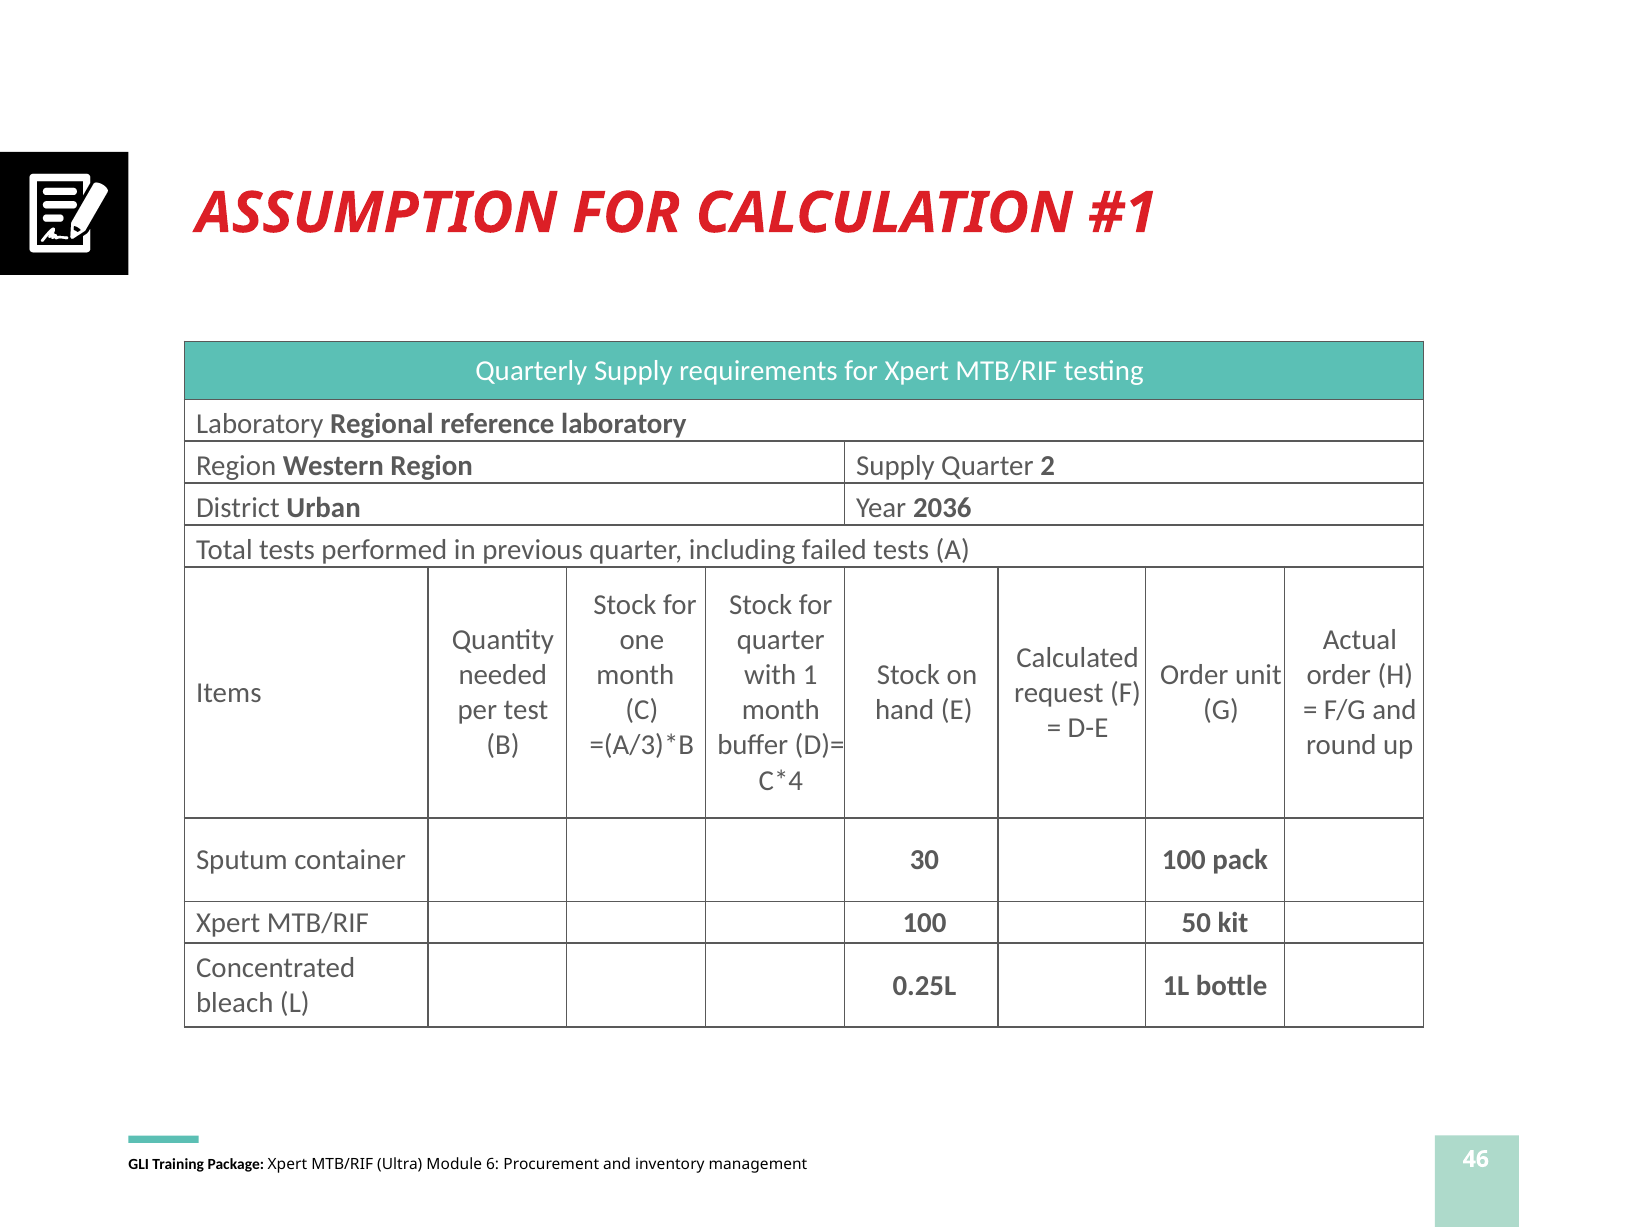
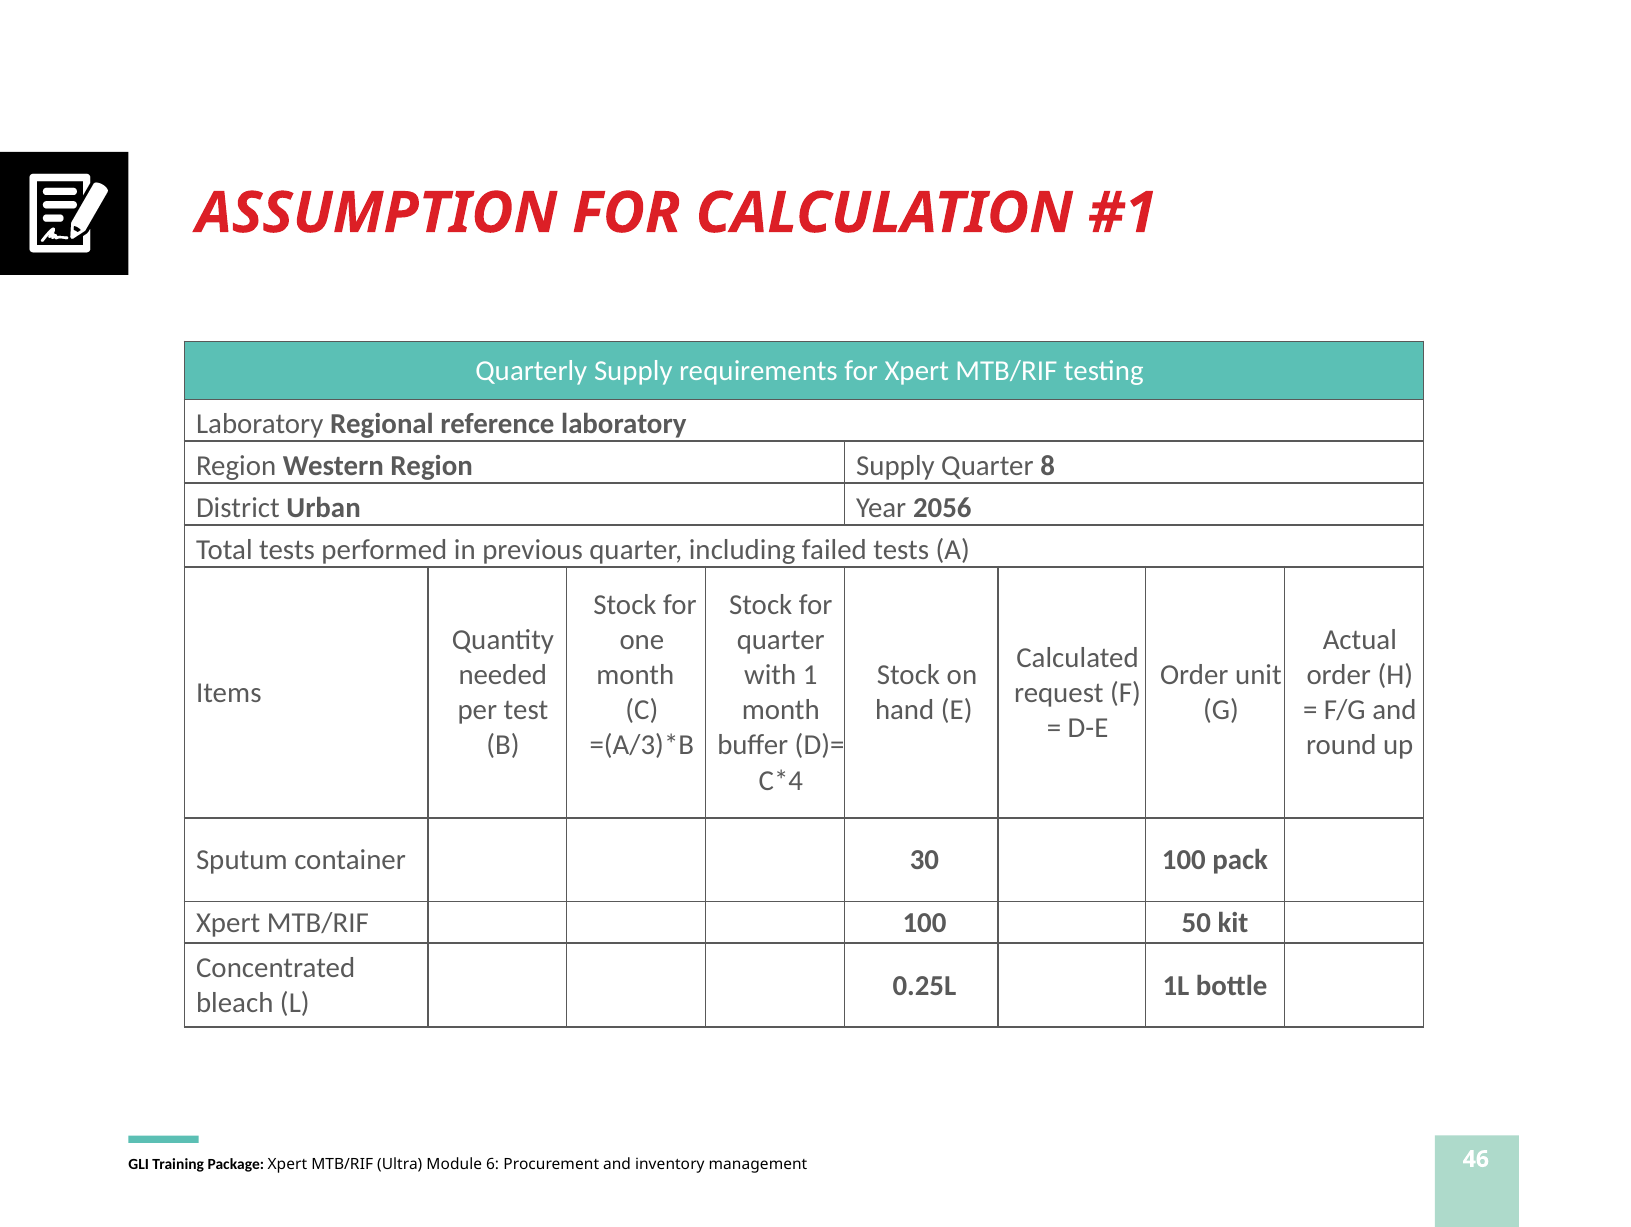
2: 2 -> 8 (1048, 466)
2036: 2036 -> 2056 (942, 508)
